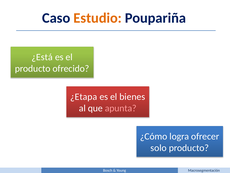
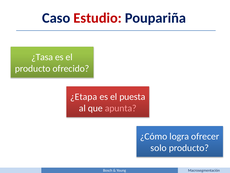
Estudio colour: orange -> red (98, 18)
¿Está: ¿Está -> ¿Tasa (42, 57)
bienes: bienes -> puesta (132, 96)
